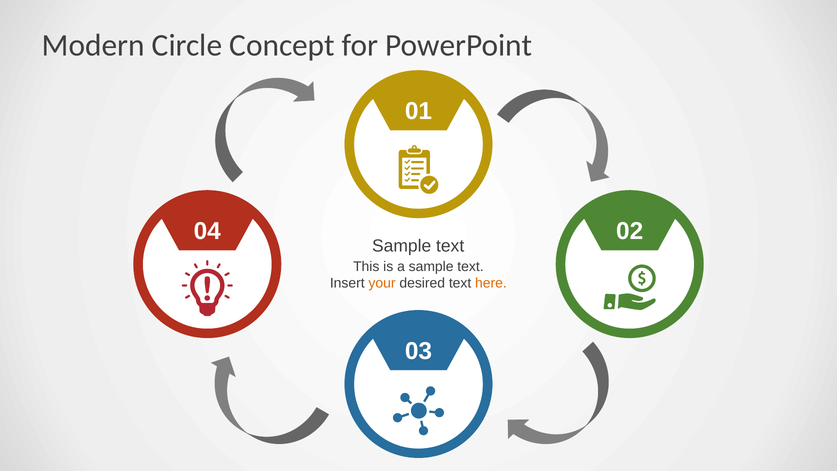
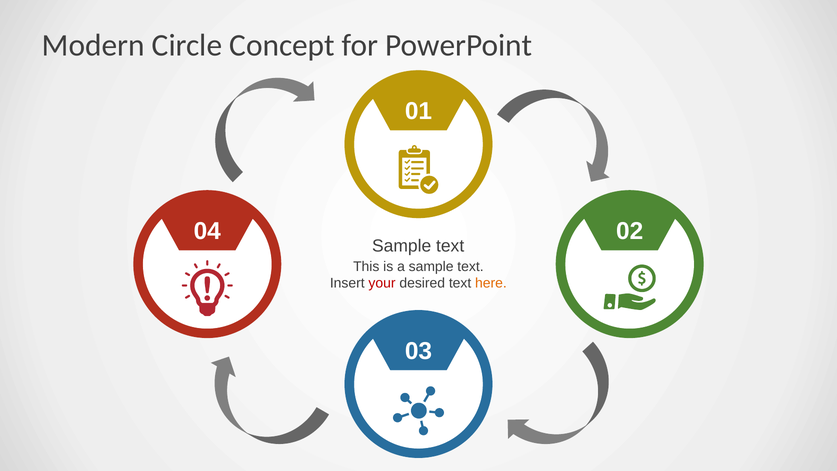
your colour: orange -> red (382, 283)
